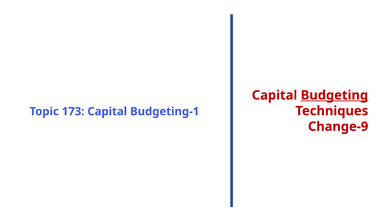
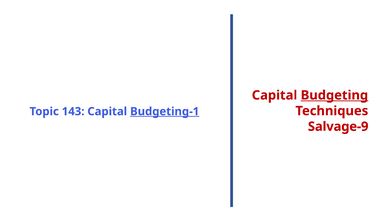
173: 173 -> 143 (73, 111)
Budgeting-1 underline: none -> present (165, 111)
Change-9: Change-9 -> Salvage-9 (338, 126)
